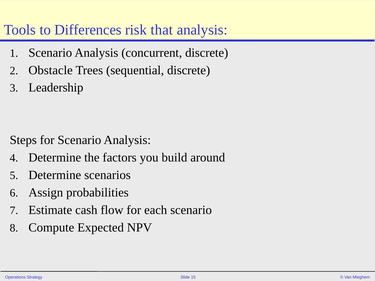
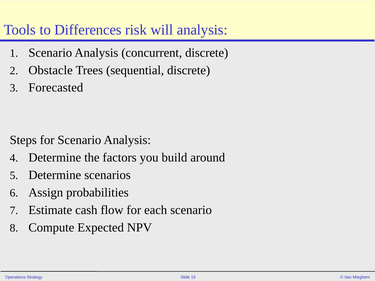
that: that -> will (162, 30)
Leadership: Leadership -> Forecasted (56, 88)
